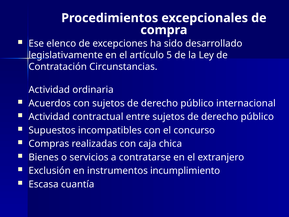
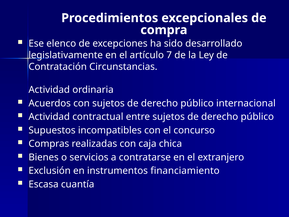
5: 5 -> 7 (169, 55)
incumplimiento: incumplimiento -> financiamiento (185, 171)
